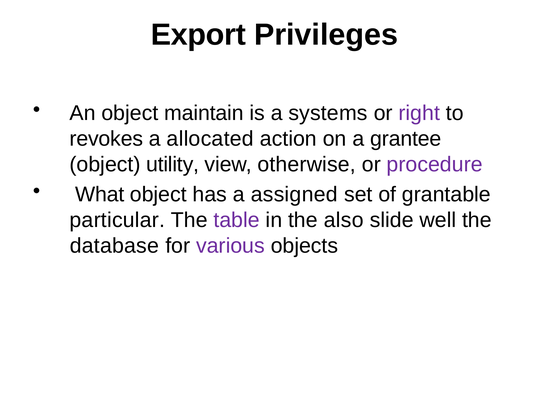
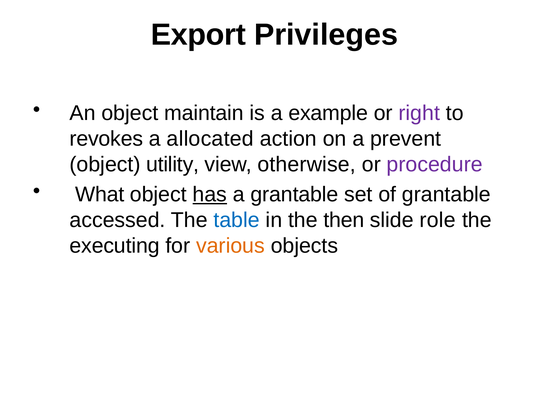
systems: systems -> example (328, 113)
grantee: grantee -> prevent (406, 139)
has underline: none -> present (210, 194)
a assigned: assigned -> grantable (294, 194)
particular: particular -> accessed (117, 220)
table colour: purple -> blue (237, 220)
also: also -> then (344, 220)
well: well -> role (438, 220)
database: database -> executing (115, 246)
various colour: purple -> orange (230, 246)
